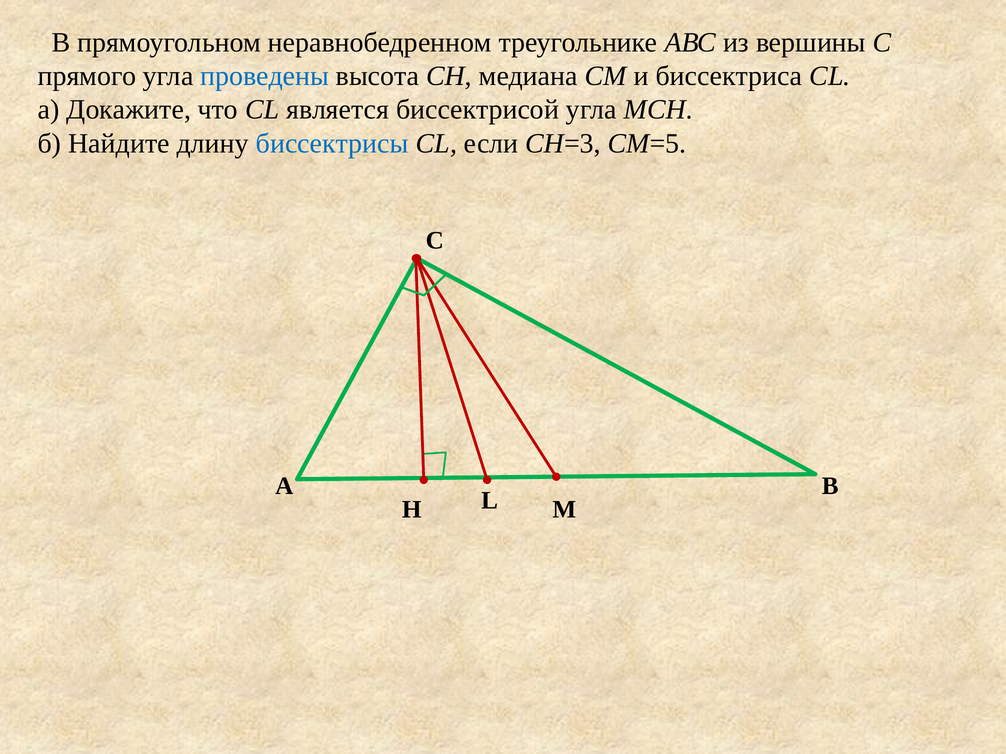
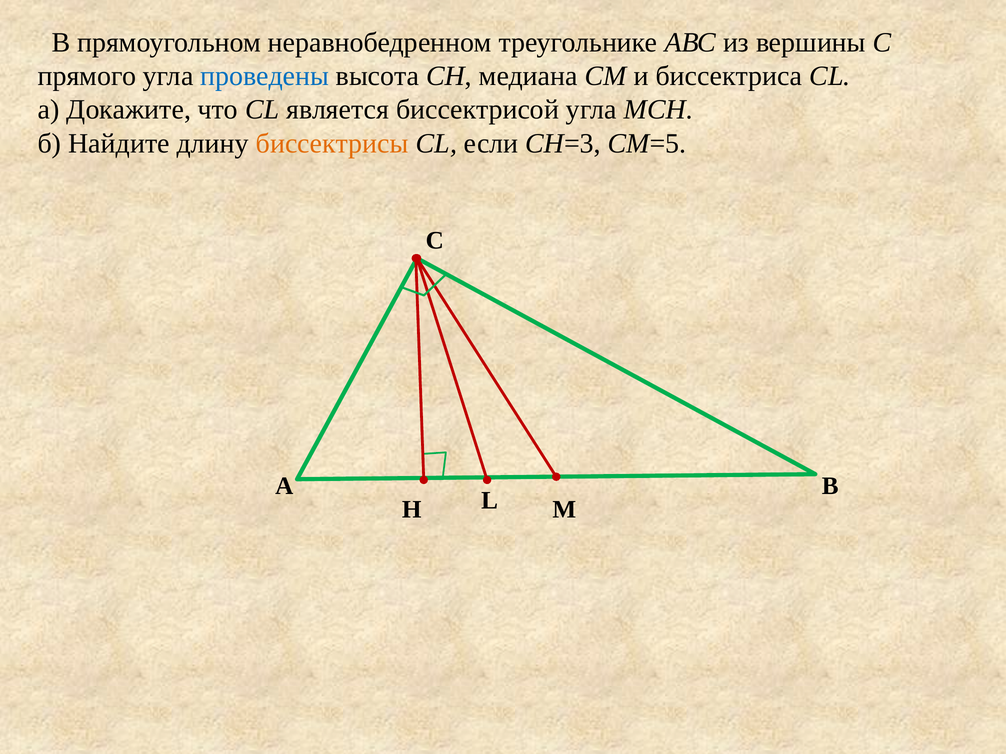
биссектрисы colour: blue -> orange (332, 143)
